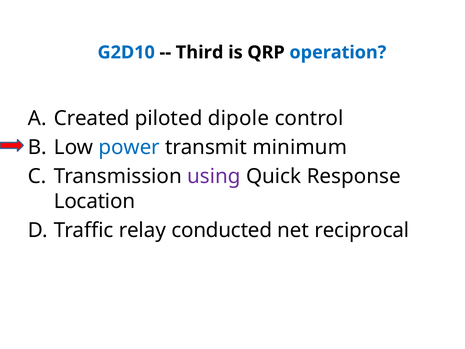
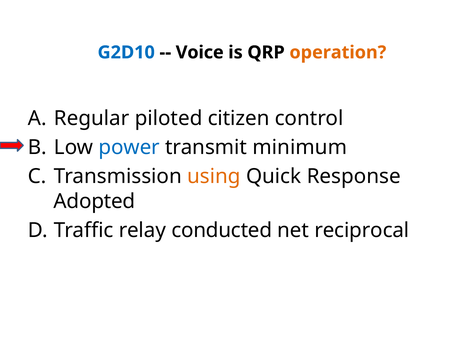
Third: Third -> Voice (200, 52)
operation colour: blue -> orange (338, 52)
Created: Created -> Regular (92, 118)
dipole: dipole -> citizen (239, 118)
using colour: purple -> orange (214, 176)
Location: Location -> Adopted (94, 201)
